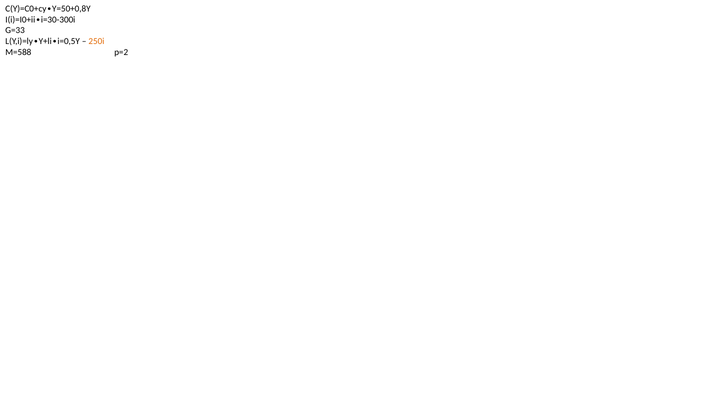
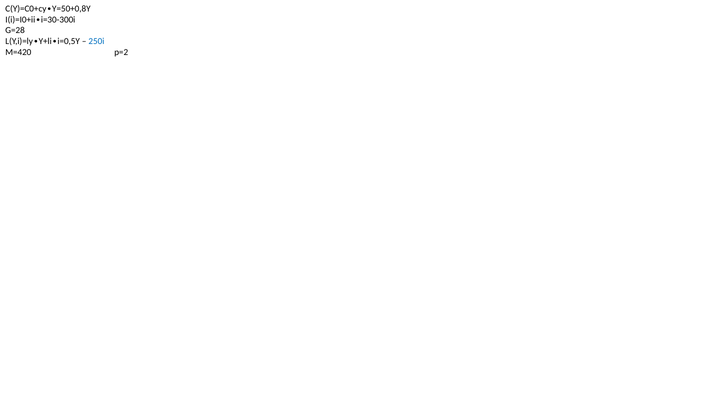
G=33: G=33 -> G=28 (15, 31)
250i colour: orange -> blue (96, 41)
M=588: M=588 -> M=420 (18, 52)
